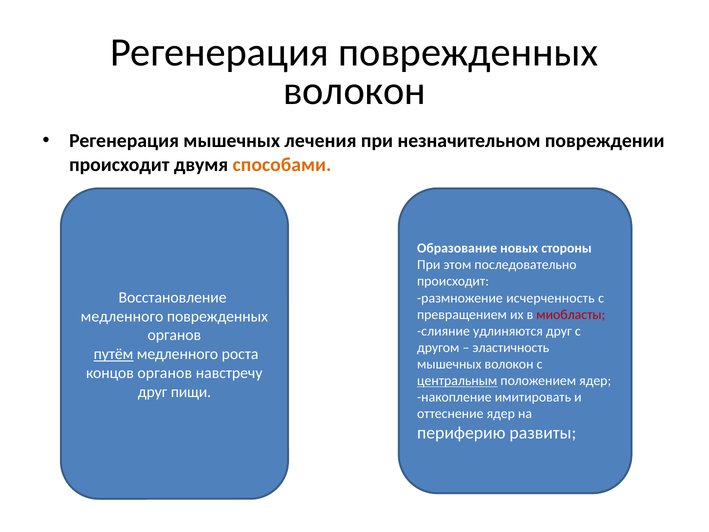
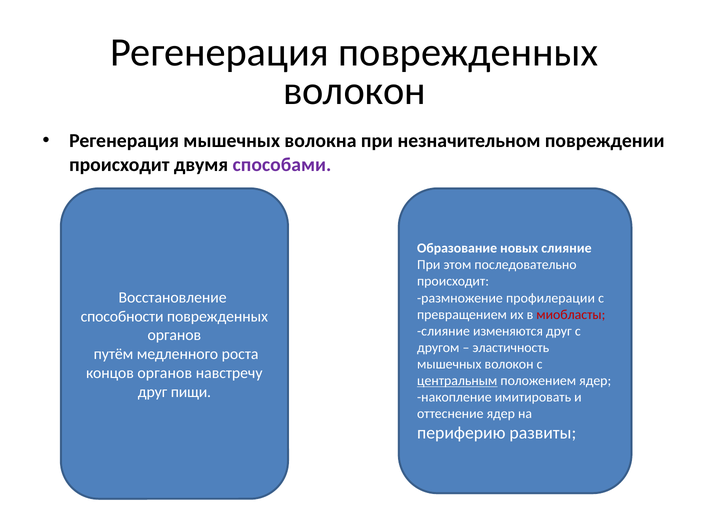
лечения: лечения -> волокна (320, 141)
способами colour: orange -> purple (282, 164)
новых стороны: стороны -> слияние (566, 248)
исчерченность: исчерченность -> профилерации (550, 298)
медленного: медленного -> способности (122, 316)
удлиняются: удлиняются -> изменяются (508, 331)
путём underline: present -> none (114, 354)
